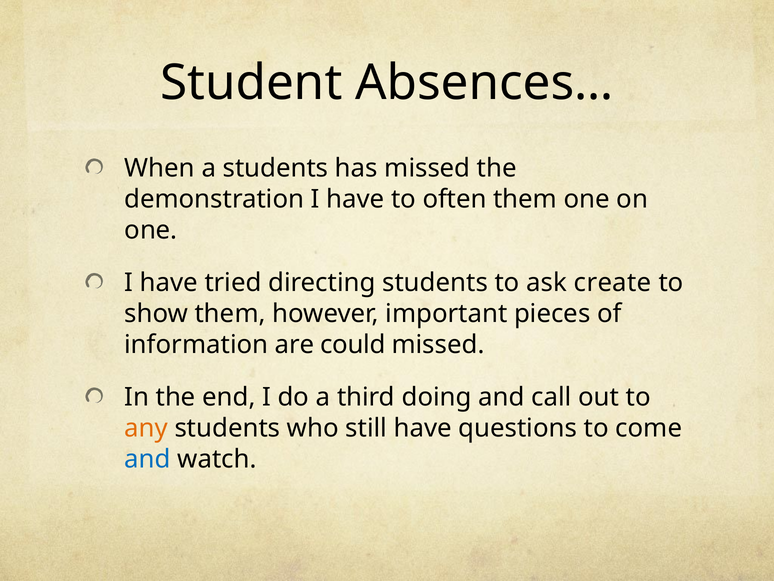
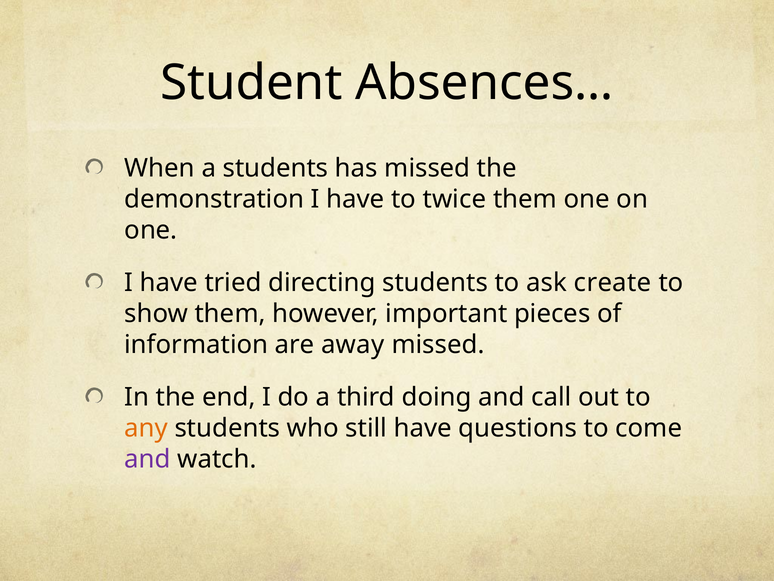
often: often -> twice (454, 199)
could: could -> away (353, 344)
and colour: blue -> purple (148, 459)
